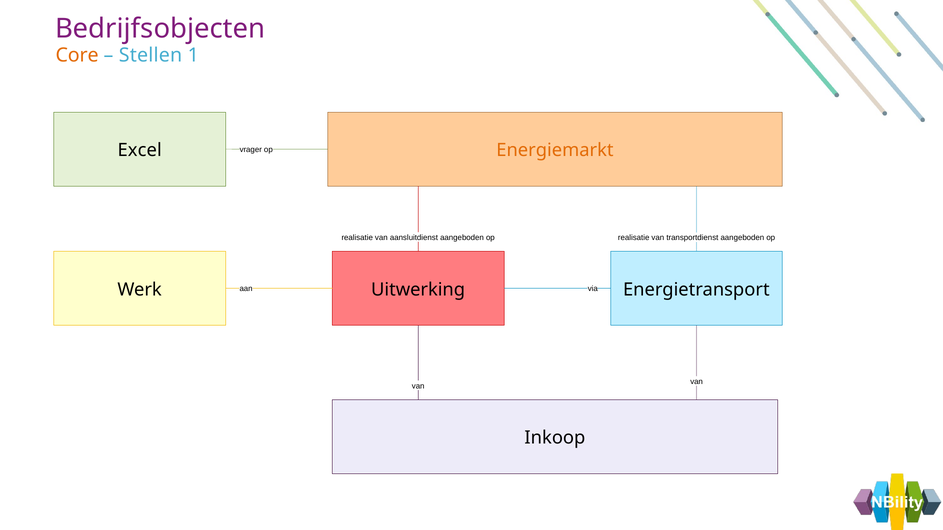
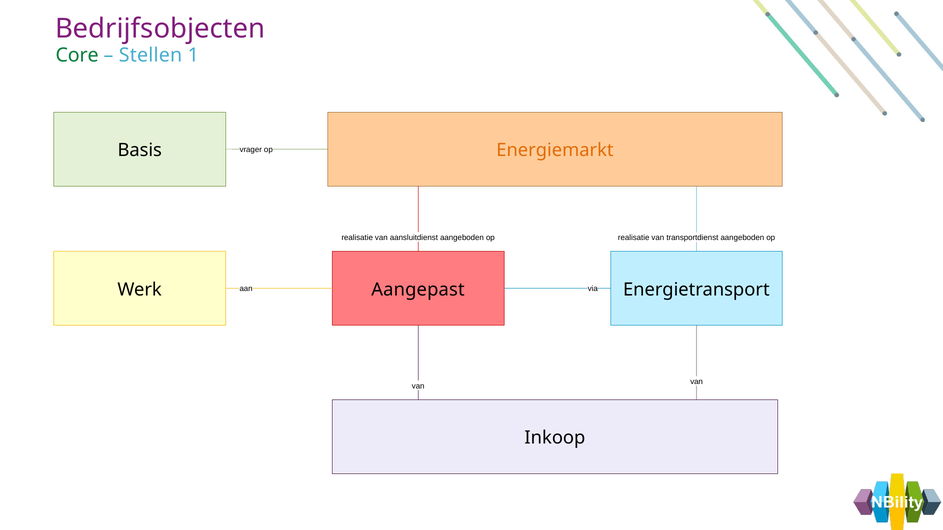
Core colour: orange -> green (77, 55)
Excel: Excel -> Basis (140, 150)
Uitwerking: Uitwerking -> Aangepast (418, 290)
